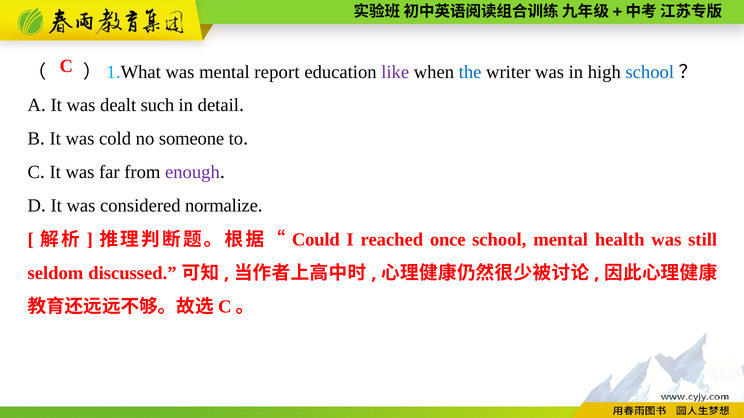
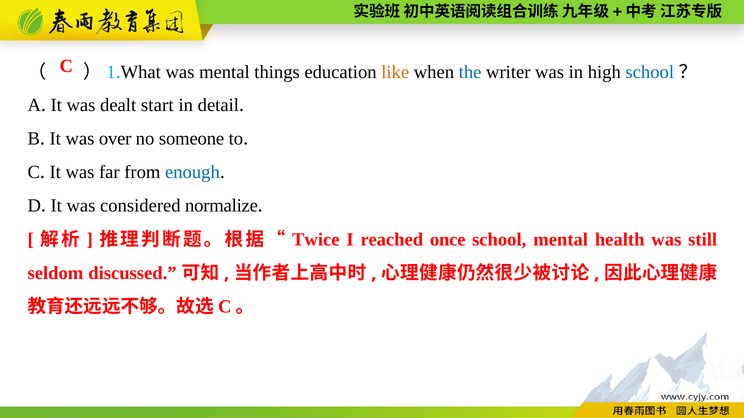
report: report -> things (277, 72)
like colour: purple -> orange (395, 72)
such: such -> start (157, 105)
cold: cold -> over (115, 139)
enough colour: purple -> blue (192, 172)
Could: Could -> Twice (316, 240)
